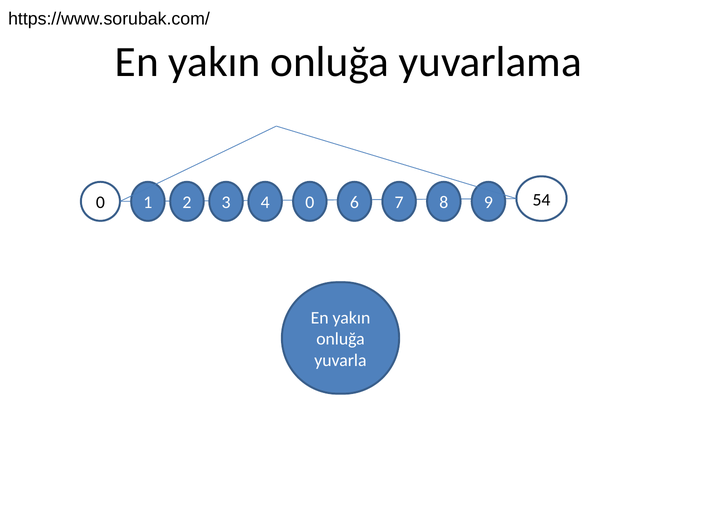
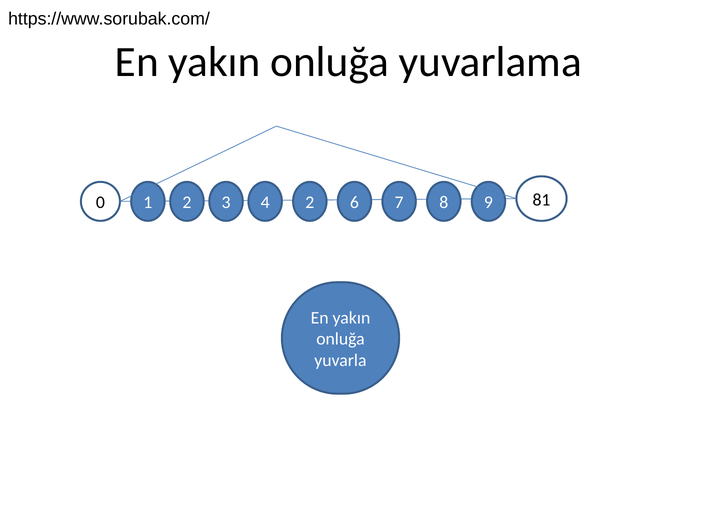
4 0: 0 -> 2 (310, 203)
54: 54 -> 81 (541, 200)
